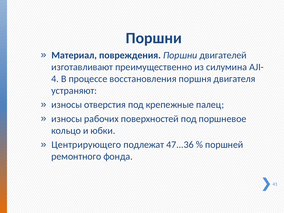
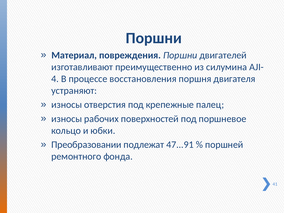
Центрирующего: Центрирующего -> Преобразовании (86, 145)
47...36: 47...36 -> 47...91 (180, 145)
